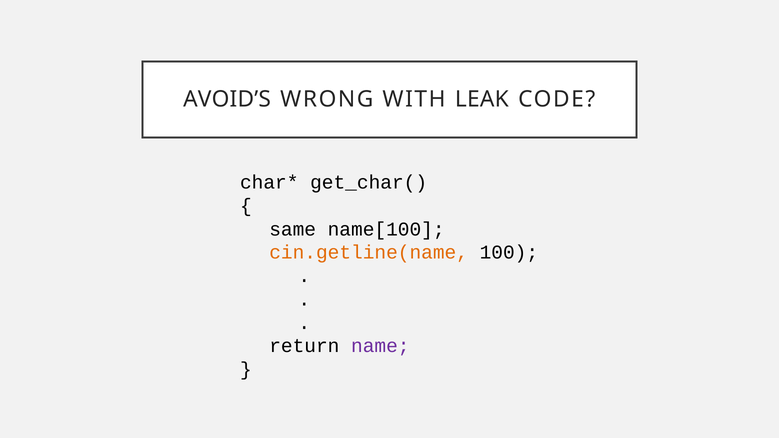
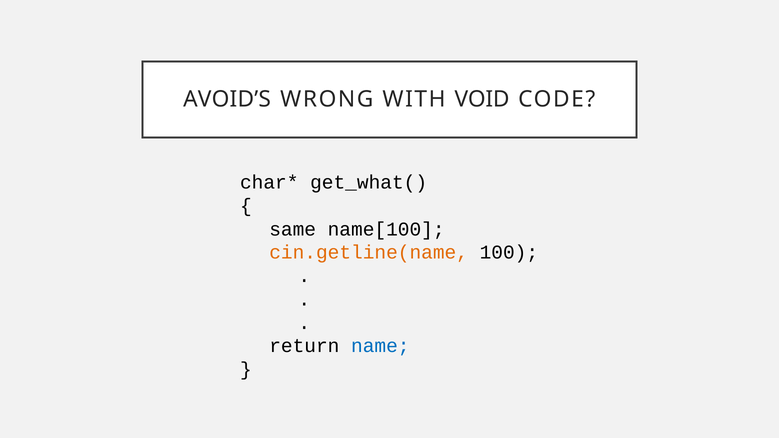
LEAK: LEAK -> VOID (482, 99)
get_char(: get_char( -> get_what( (369, 183)
name colour: purple -> blue (380, 346)
